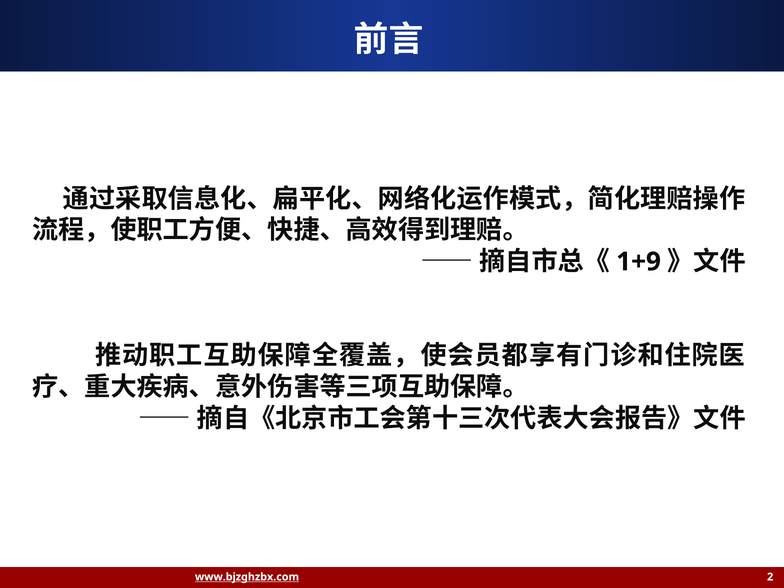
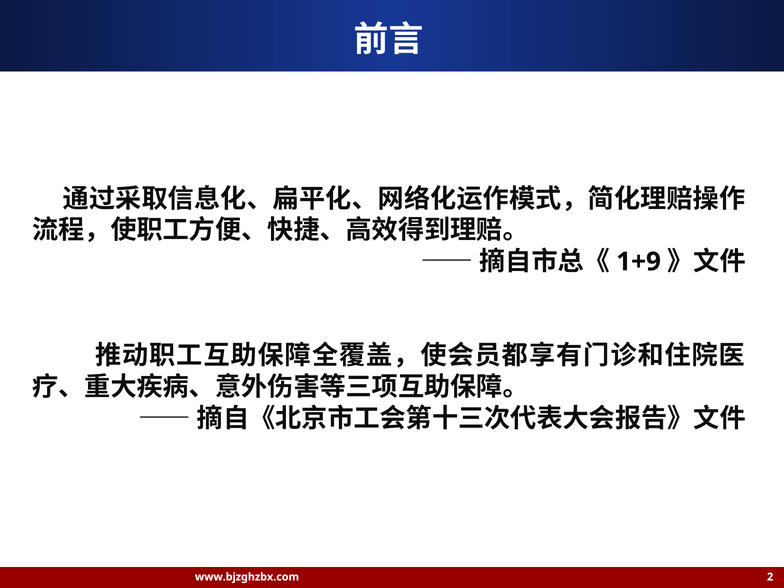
www.bjzghzbx.com underline: present -> none (247, 577)
